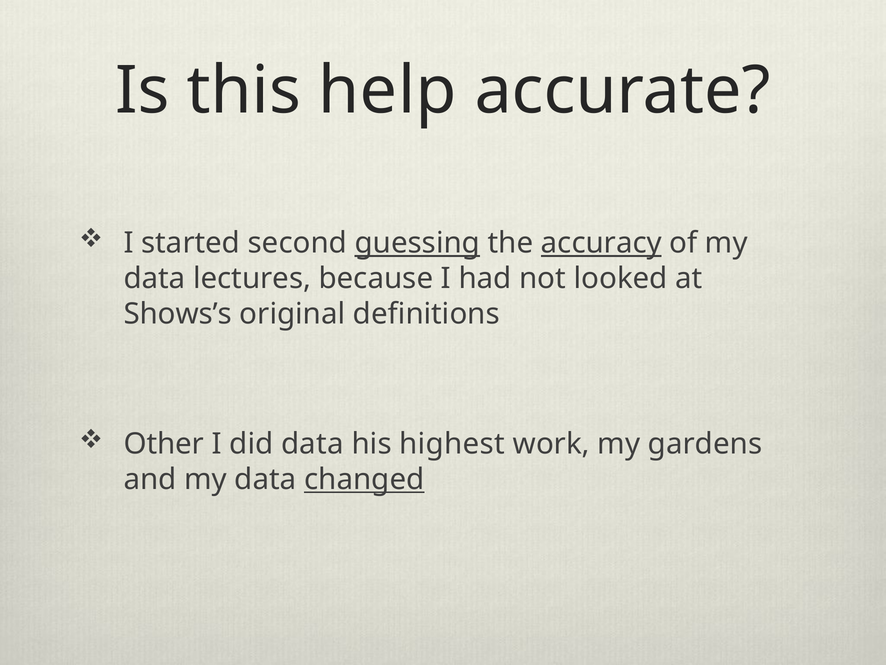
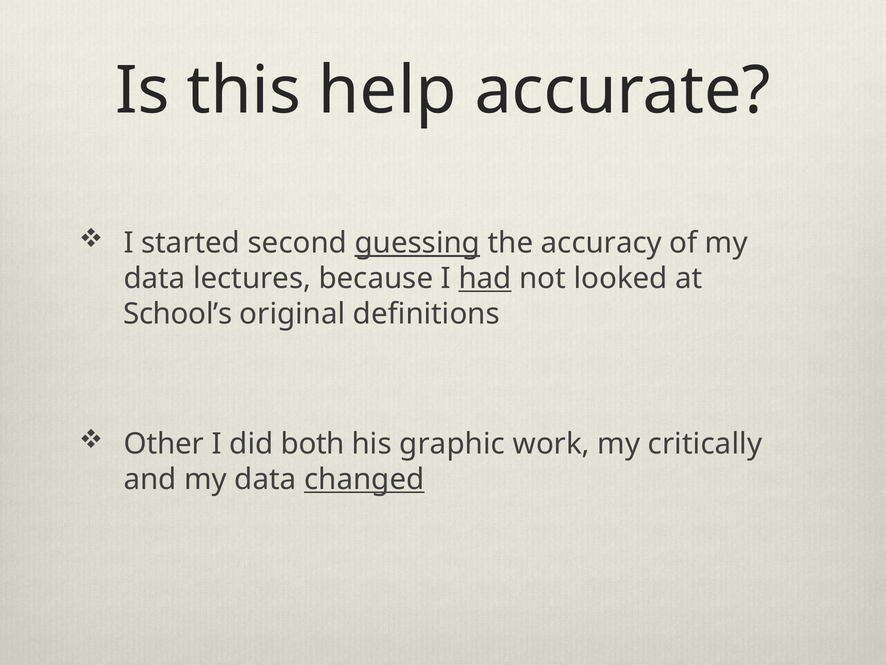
accuracy underline: present -> none (601, 243)
had underline: none -> present (485, 278)
Shows’s: Shows’s -> School’s (178, 314)
did data: data -> both (313, 444)
highest: highest -> graphic (452, 444)
gardens: gardens -> critically (705, 444)
